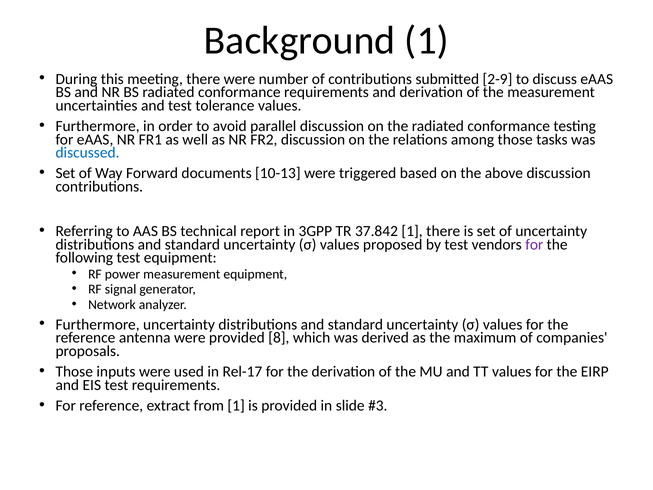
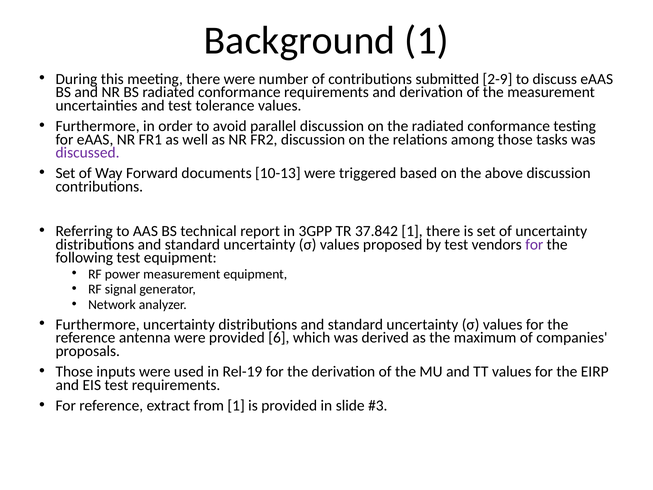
discussed colour: blue -> purple (88, 153)
8: 8 -> 6 (279, 338)
Rel-17: Rel-17 -> Rel-19 (242, 372)
